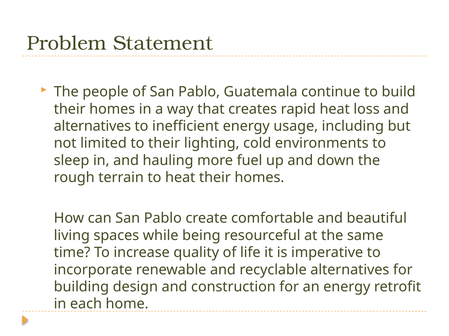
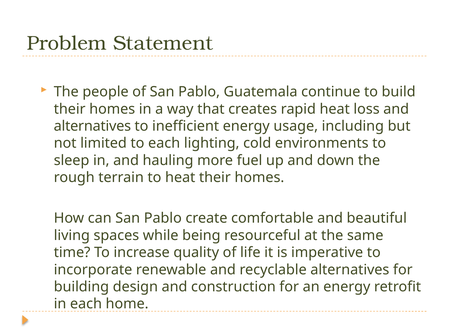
to their: their -> each (164, 144)
